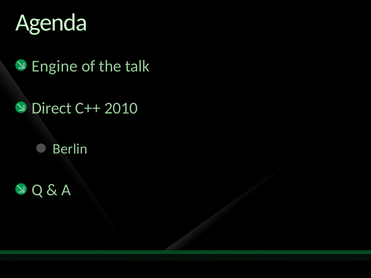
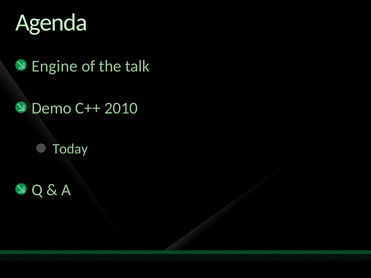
Direct: Direct -> Demo (52, 108)
Berlin: Berlin -> Today (70, 149)
